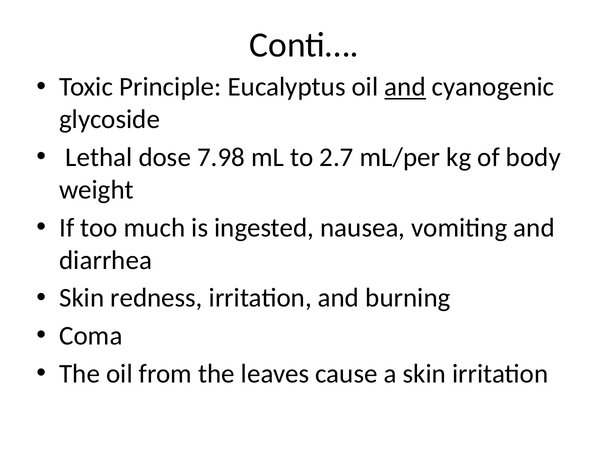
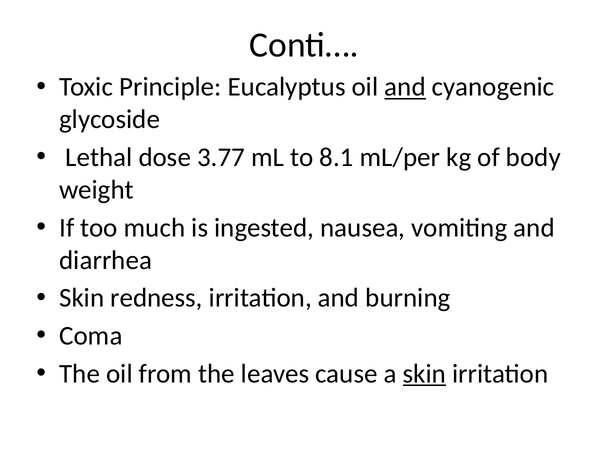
7.98: 7.98 -> 3.77 (221, 157)
2.7: 2.7 -> 8.1 (336, 157)
skin underline: none -> present (424, 374)
